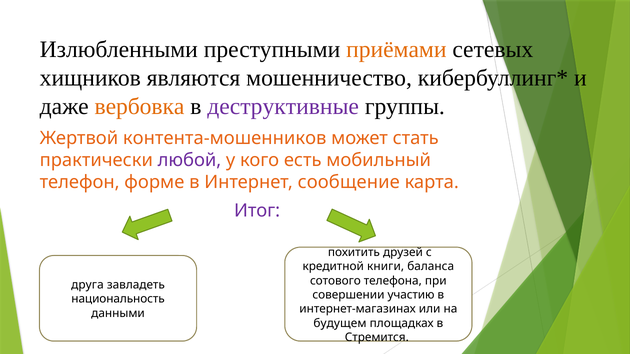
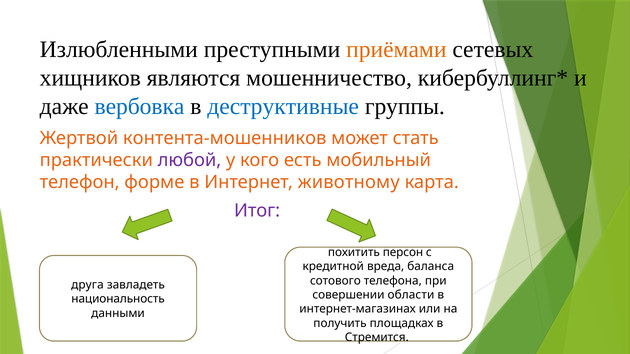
вербовка colour: orange -> blue (140, 106)
деструктивные colour: purple -> blue (283, 106)
сообщение: сообщение -> животному (349, 182)
друзей: друзей -> персон (403, 253)
книги: книги -> вреда (386, 267)
участию: участию -> области (411, 295)
будущем: будущем -> получить (340, 324)
